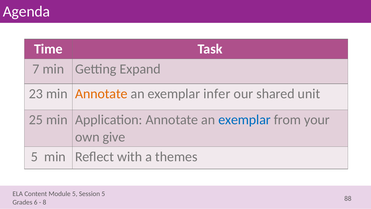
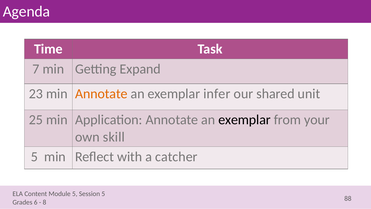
exemplar colour: blue -> black (244, 120)
give: give -> skill (114, 137)
themes: themes -> catcher (176, 157)
